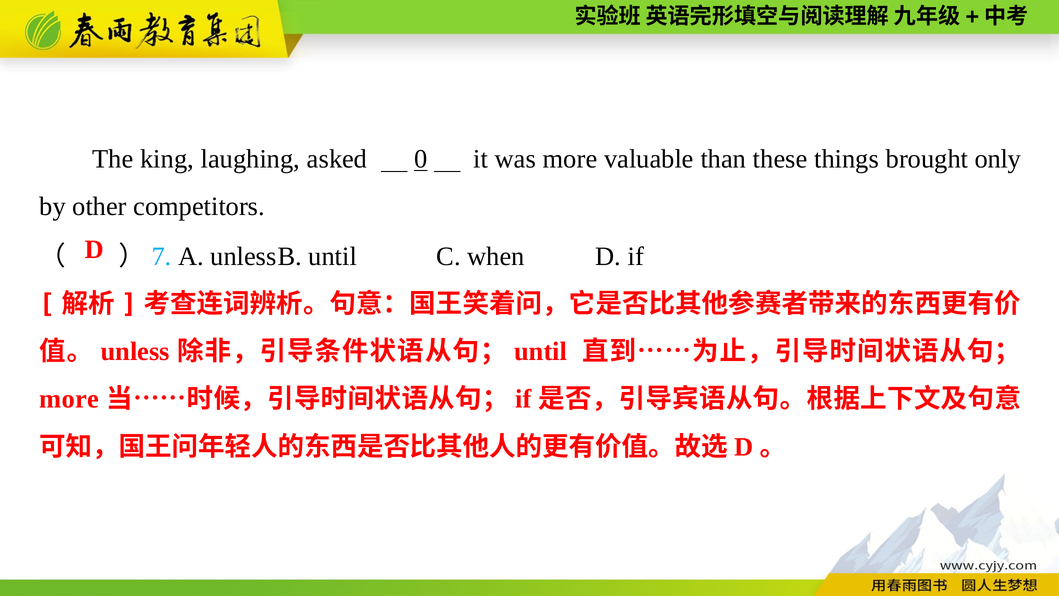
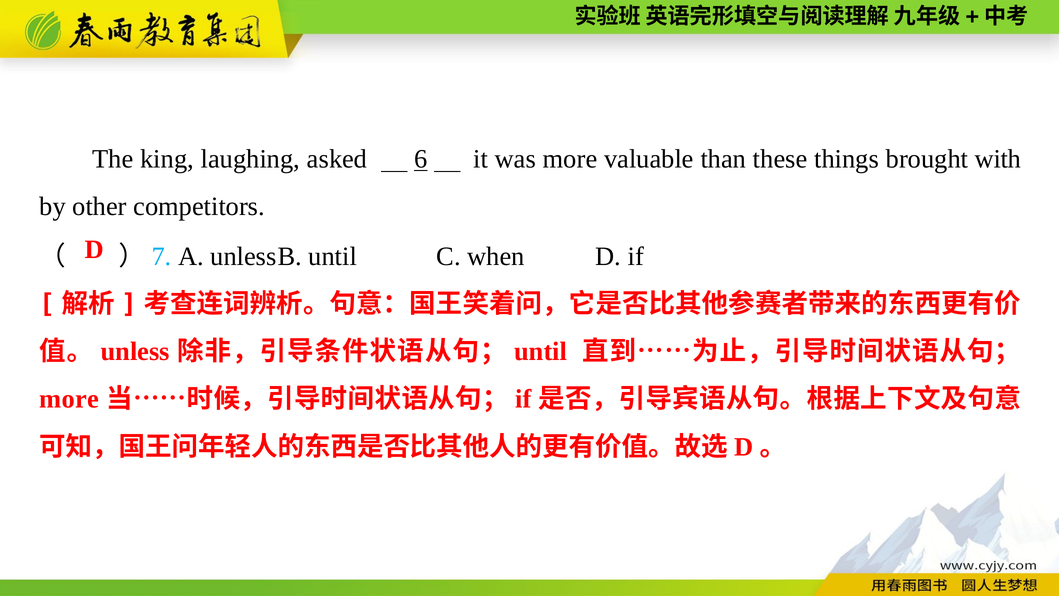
0: 0 -> 6 (421, 159)
only: only -> with (998, 159)
